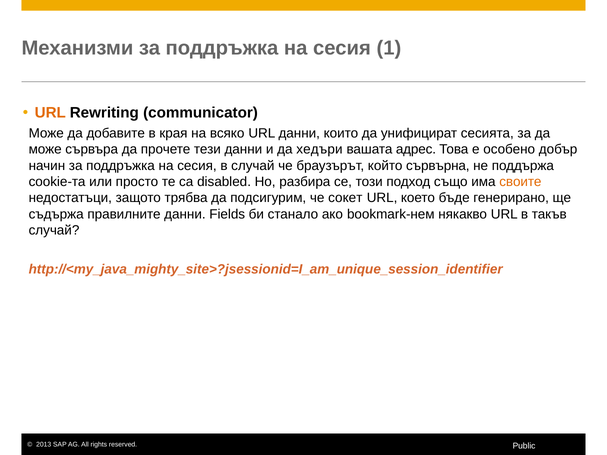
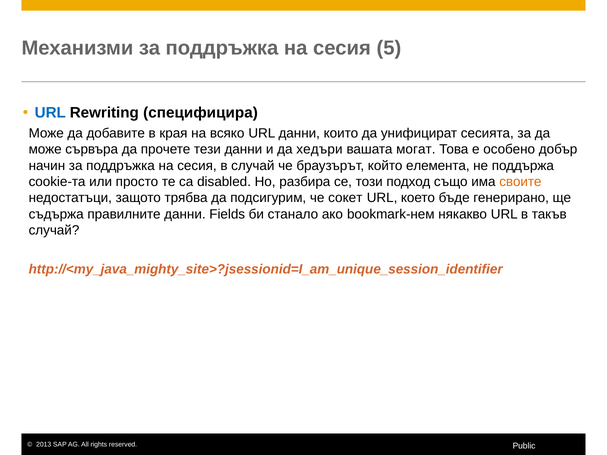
1: 1 -> 5 (389, 48)
URL colour: orange -> blue (50, 113)
communicator: communicator -> специфицира (201, 113)
адрес: адрес -> могат (416, 150)
сървърна: сървърна -> елемента (438, 166)
